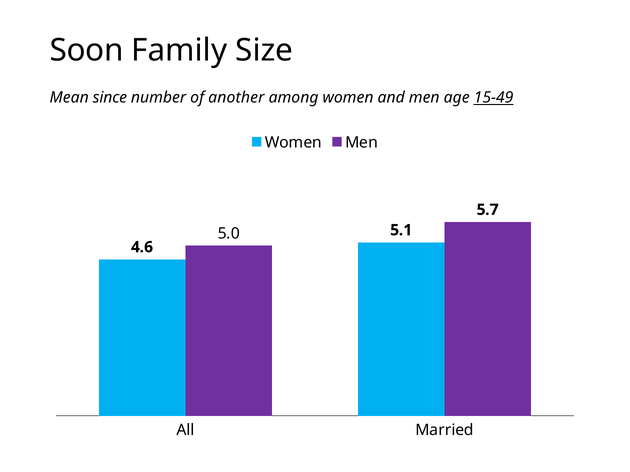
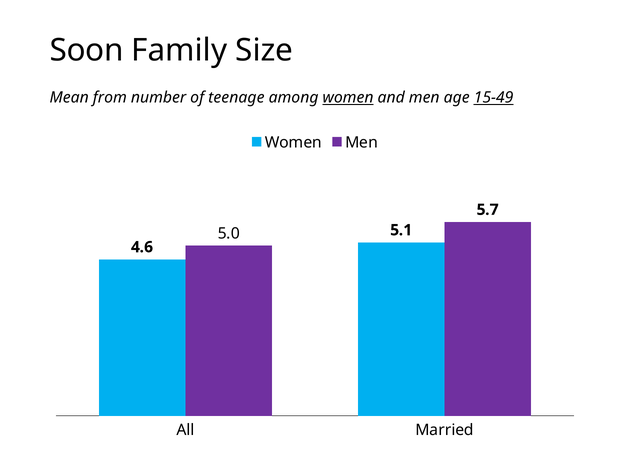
since: since -> from (110, 98)
another: another -> teenage (236, 98)
women underline: none -> present (348, 98)
